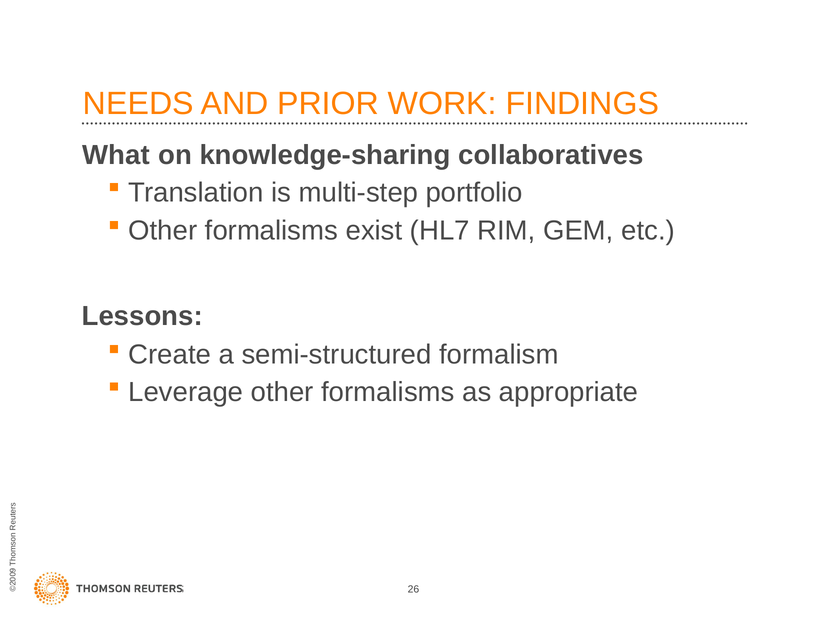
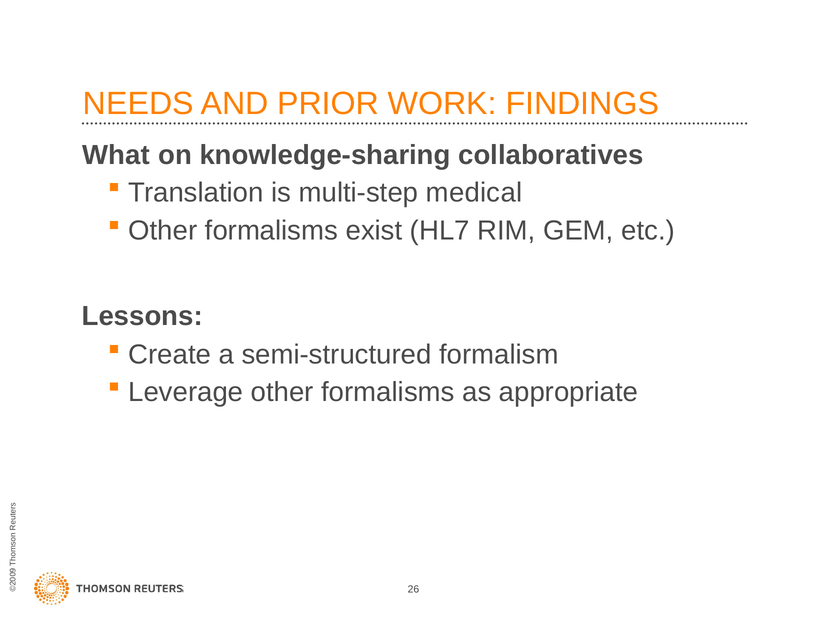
portfolio: portfolio -> medical (474, 193)
